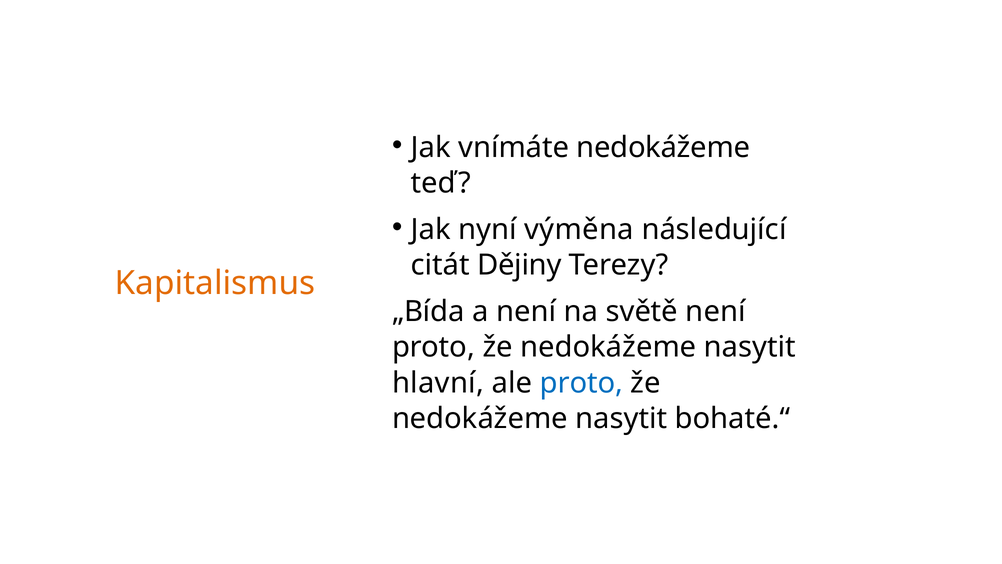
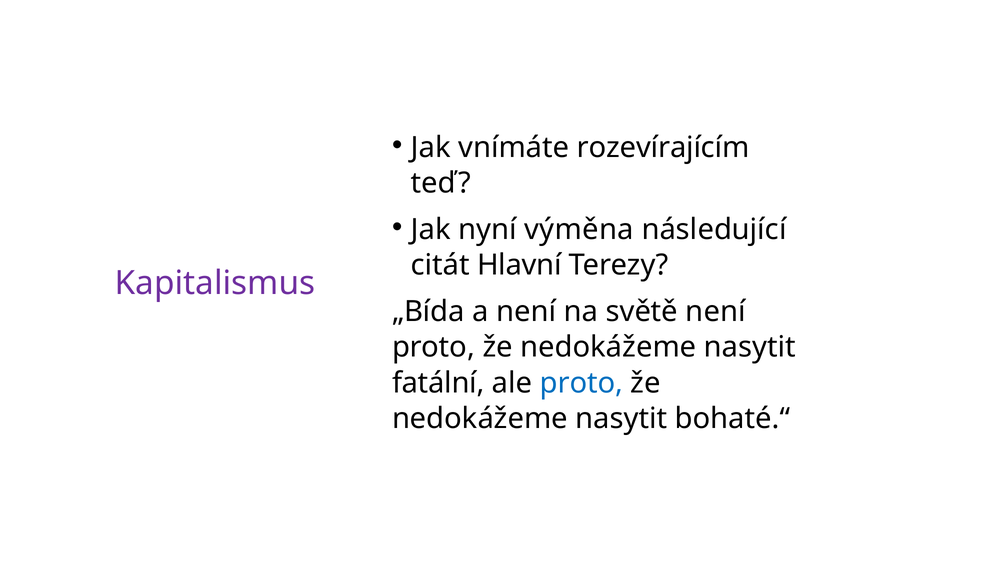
vnímáte nedokážeme: nedokážeme -> rozevírajícím (663, 147)
Dějiny: Dějiny -> Hlavní (519, 265)
Kapitalismus colour: orange -> purple (215, 283)
hlavní: hlavní -> fatální (438, 383)
